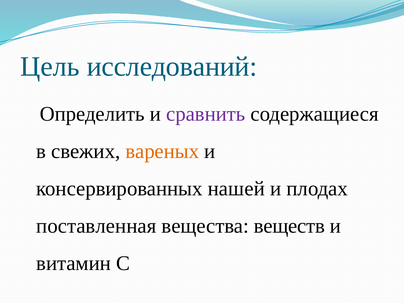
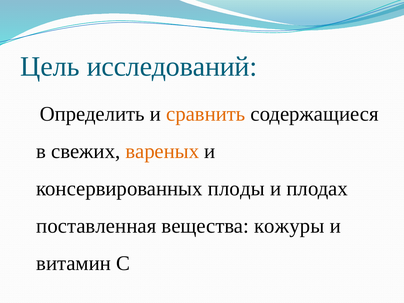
сравнить colour: purple -> orange (206, 114)
нашей: нашей -> плоды (236, 189)
веществ: веществ -> кожуры (289, 226)
